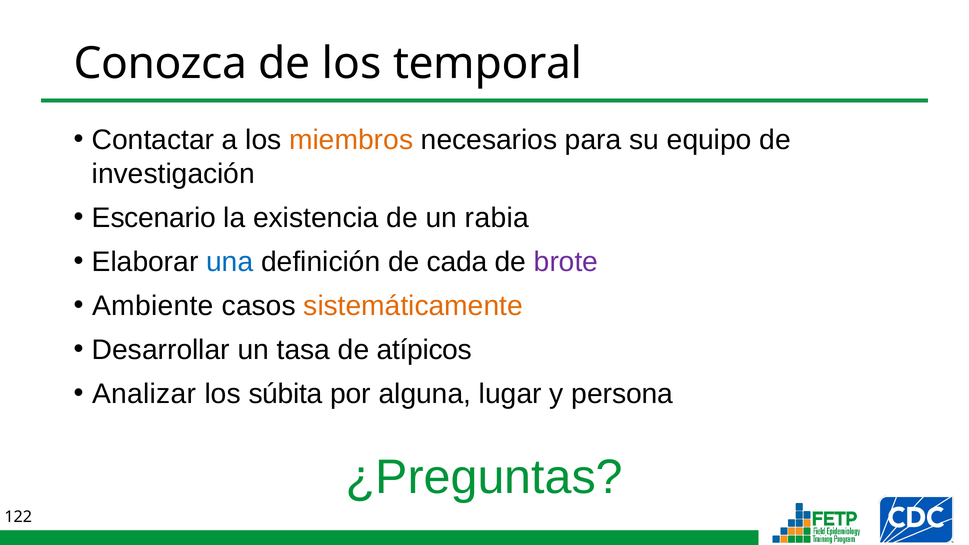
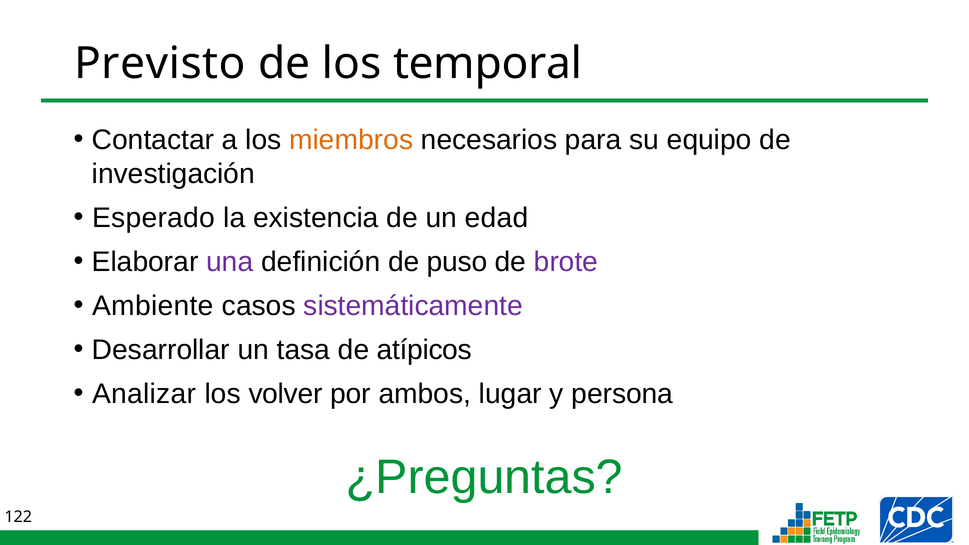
Conozca: Conozca -> Previsto (160, 64)
Escenario: Escenario -> Esperado (154, 218)
rabia: rabia -> edad (497, 218)
una colour: blue -> purple (230, 262)
cada: cada -> puso (457, 262)
sistemáticamente colour: orange -> purple (413, 306)
súbita: súbita -> volver (286, 394)
alguna: alguna -> ambos (425, 394)
